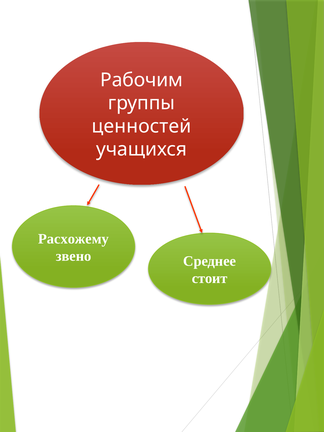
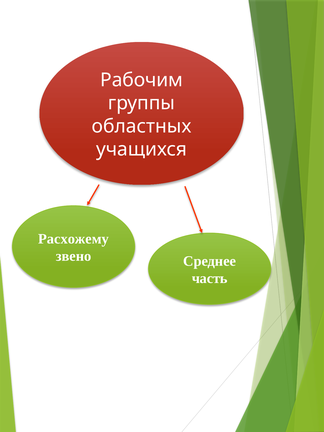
ценностей: ценностей -> областных (142, 126)
стоит: стоит -> часть (210, 278)
